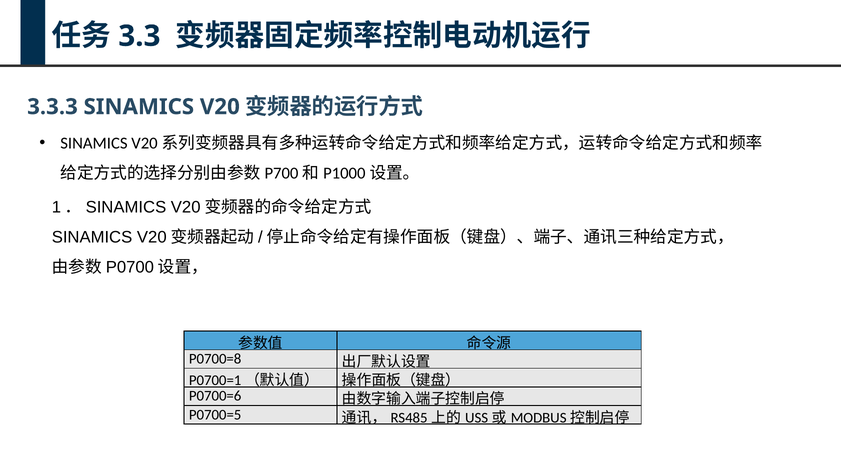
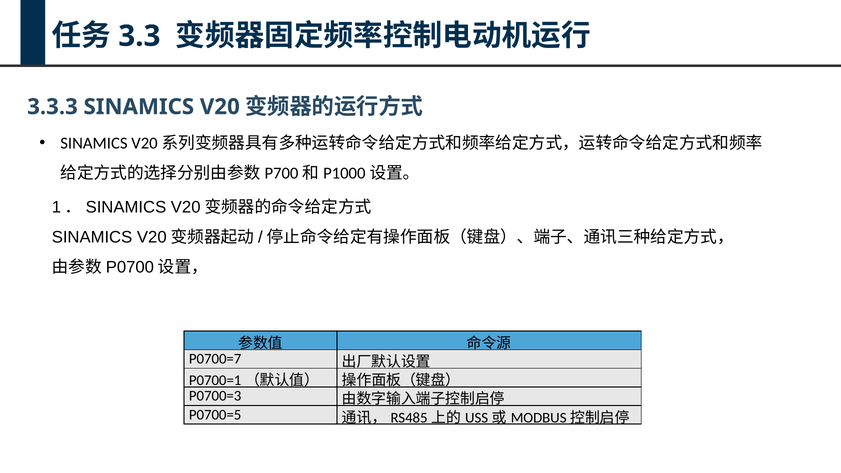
P0700=8: P0700=8 -> P0700=7 (215, 359)
P0700=6: P0700=6 -> P0700=3 (215, 396)
